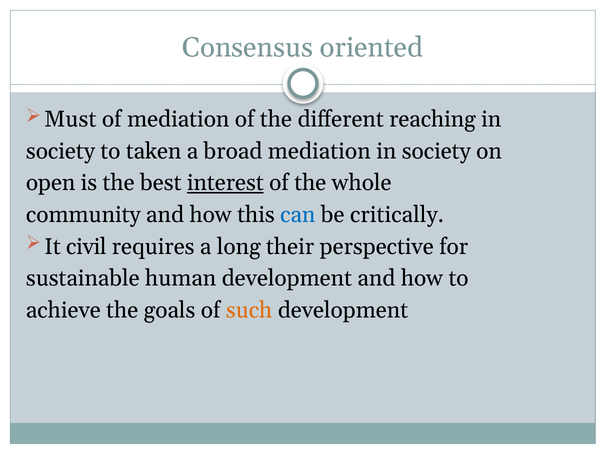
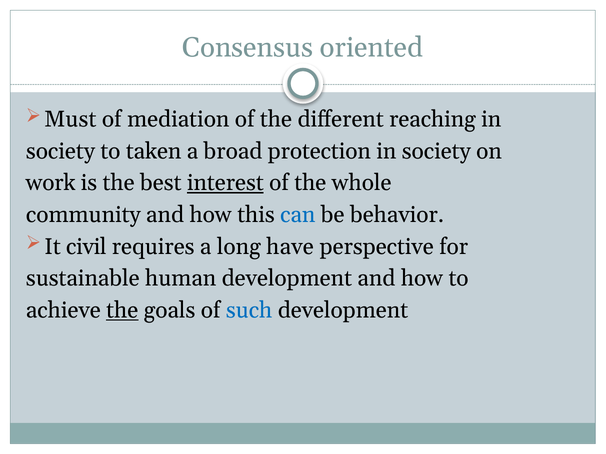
broad mediation: mediation -> protection (319, 151)
open: open -> work (51, 183)
critically: critically -> behavior (397, 215)
their: their -> have (290, 247)
the underline: none -> present (122, 311)
such colour: orange -> blue (249, 311)
